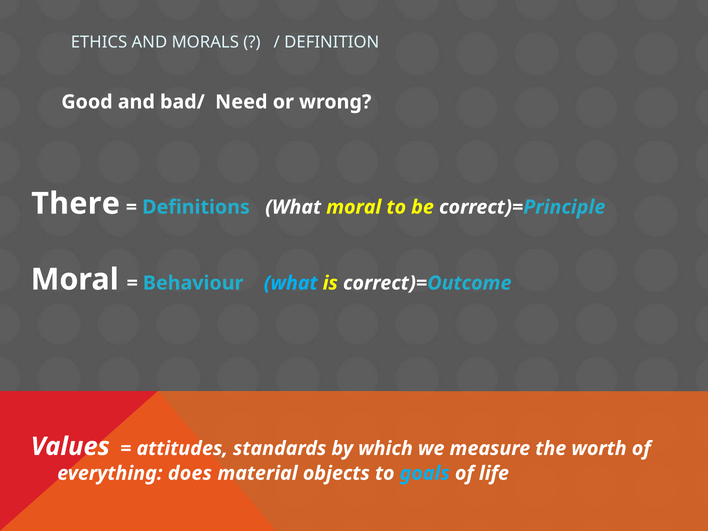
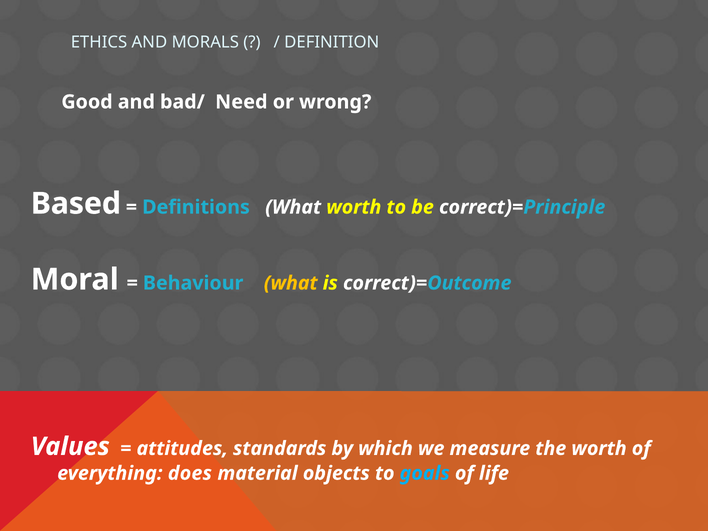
There: There -> Based (76, 204)
What moral: moral -> worth (354, 207)
what colour: light blue -> yellow (291, 283)
